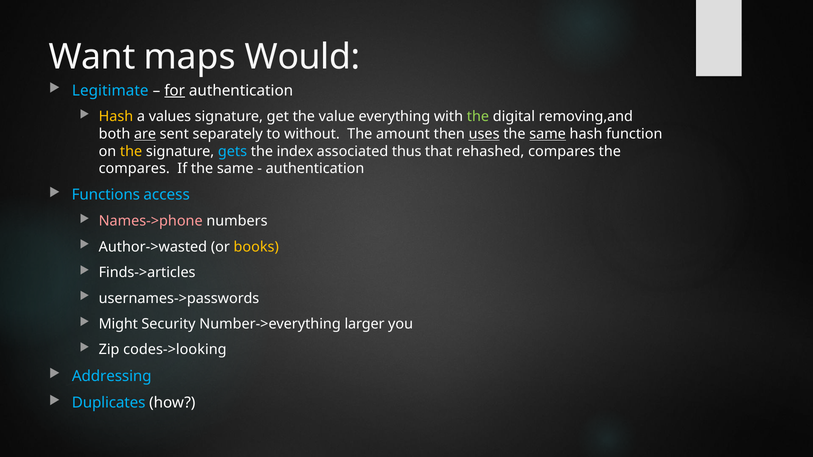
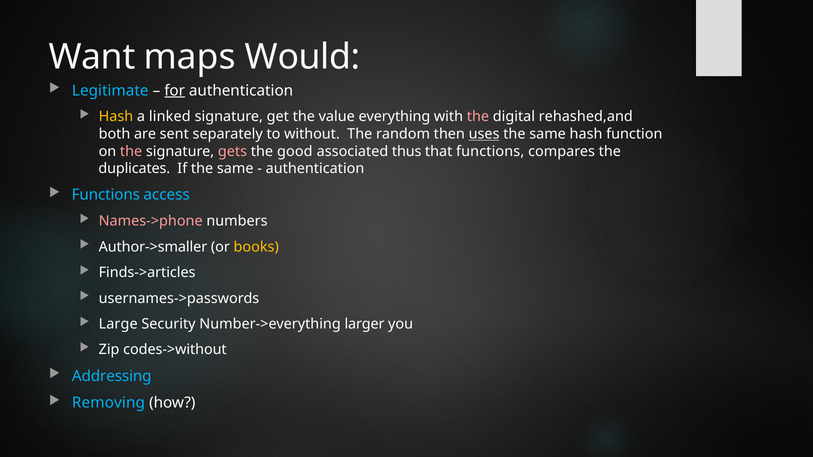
values: values -> linked (170, 117)
the colour: light green -> pink (478, 117)
removing,and: removing,and -> rehashed,and (586, 117)
are underline: present -> none (145, 134)
amount: amount -> random (403, 134)
same underline: present -> none (548, 134)
the colour: yellow -> pink (131, 151)
gets colour: light blue -> pink (232, 151)
index: index -> good (295, 151)
that rehashed: rehashed -> functions (490, 151)
compares: compares -> duplicates (134, 169)
Author->wasted: Author->wasted -> Author->smaller (153, 247)
Might: Might -> Large (118, 324)
codes->looking: codes->looking -> codes->without (175, 350)
Duplicates: Duplicates -> Removing (108, 403)
